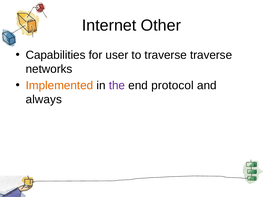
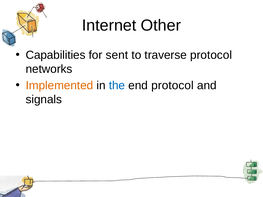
user: user -> sent (117, 55)
traverse traverse: traverse -> protocol (211, 55)
the colour: purple -> blue (117, 86)
always: always -> signals (44, 100)
